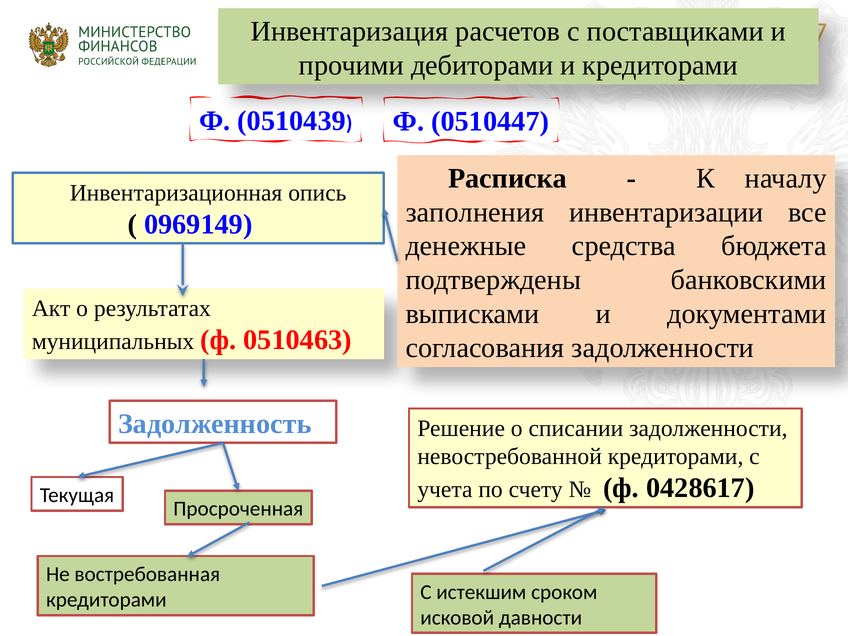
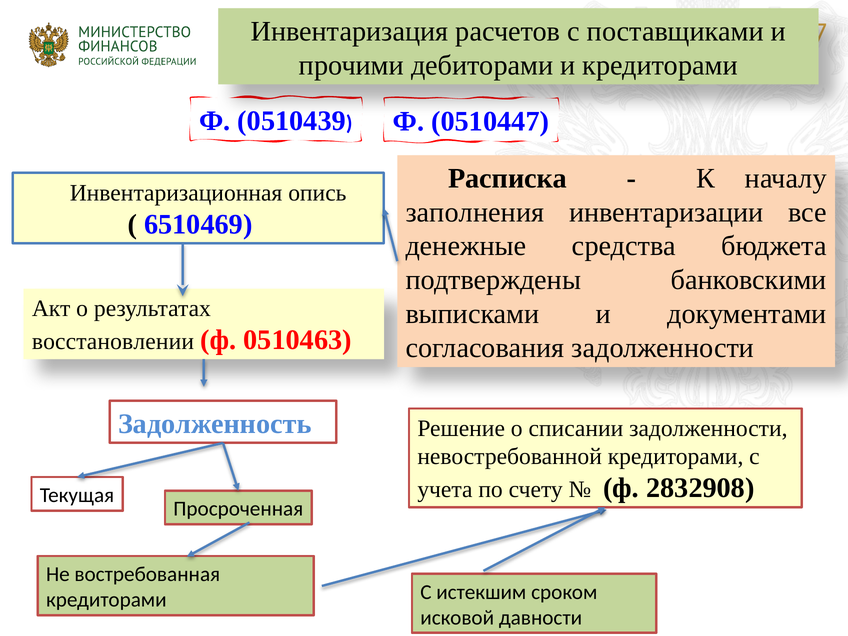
0969149: 0969149 -> 6510469 (198, 224)
муниципальных: муниципальных -> восстановлении (113, 342)
0428617: 0428617 -> 2832908 (700, 488)
